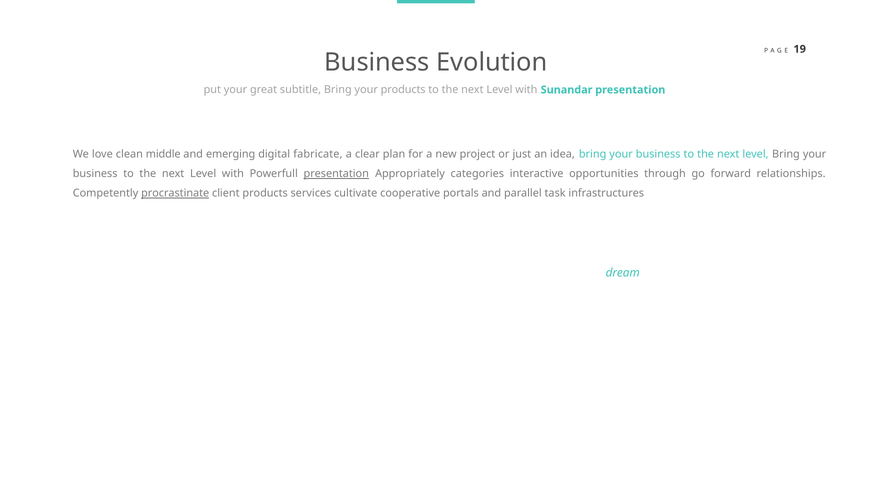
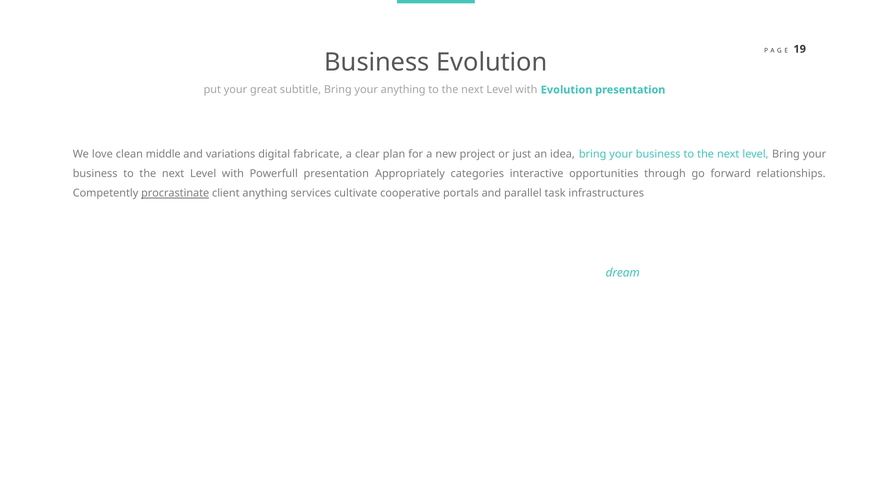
your products: products -> anything (403, 90)
with Sunandar: Sunandar -> Evolution (567, 90)
emerging: emerging -> variations (231, 154)
presentation underline: present -> none (336, 174)
client products: products -> anything (265, 194)
